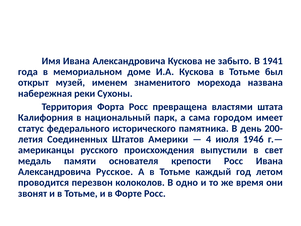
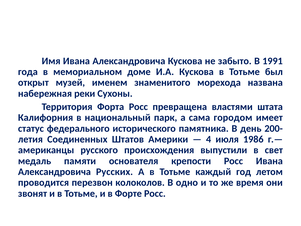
1941: 1941 -> 1991 (273, 61)
1946: 1946 -> 1986 (253, 139)
Русское: Русское -> Русских (114, 172)
